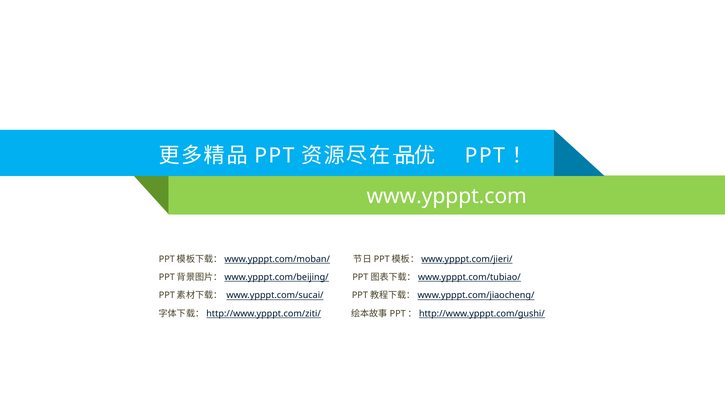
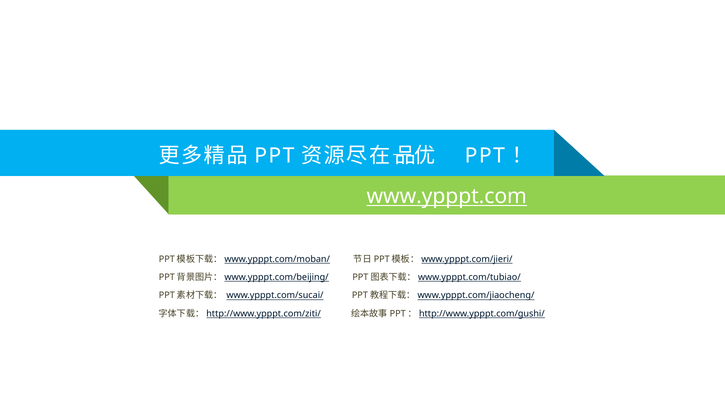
www.ypppt.com underline: none -> present (447, 196)
